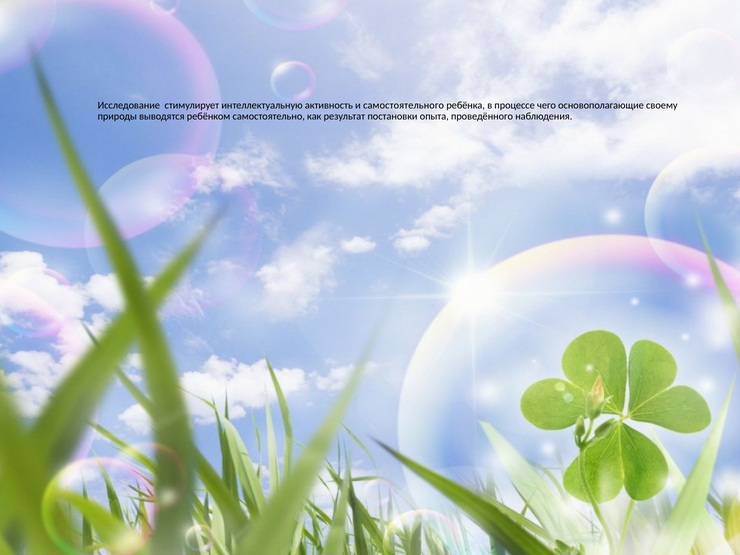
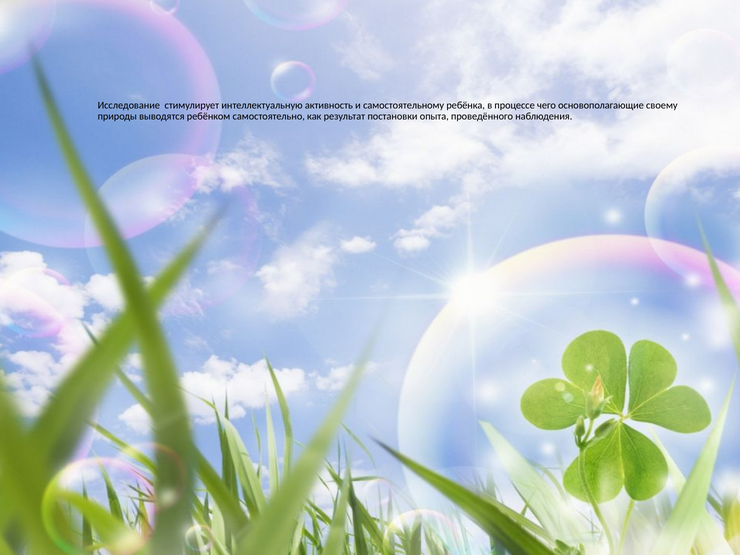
самостоятельного: самостоятельного -> самостоятельному (404, 105)
